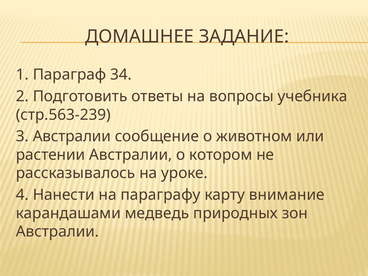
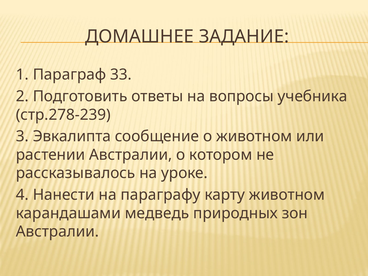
34: 34 -> 33 (121, 75)
стр.563-239: стр.563-239 -> стр.278-239 (63, 115)
3 Австралии: Австралии -> Эвкалипта (72, 136)
карту внимание: внимание -> животном (287, 195)
